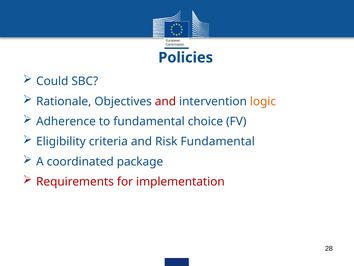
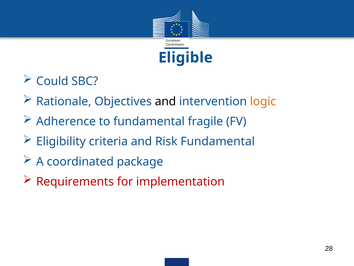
Policies: Policies -> Eligible (186, 57)
and colour: red -> black (165, 101)
choice: choice -> fragile (205, 121)
